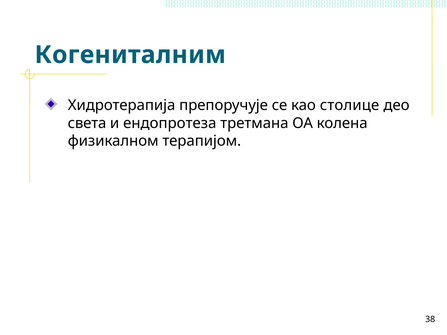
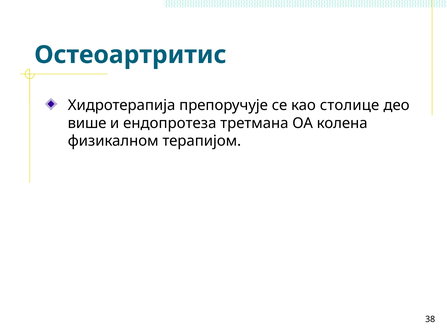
Когениталним: Когениталним -> Остеоартритис (130, 55)
света: света -> више (87, 123)
